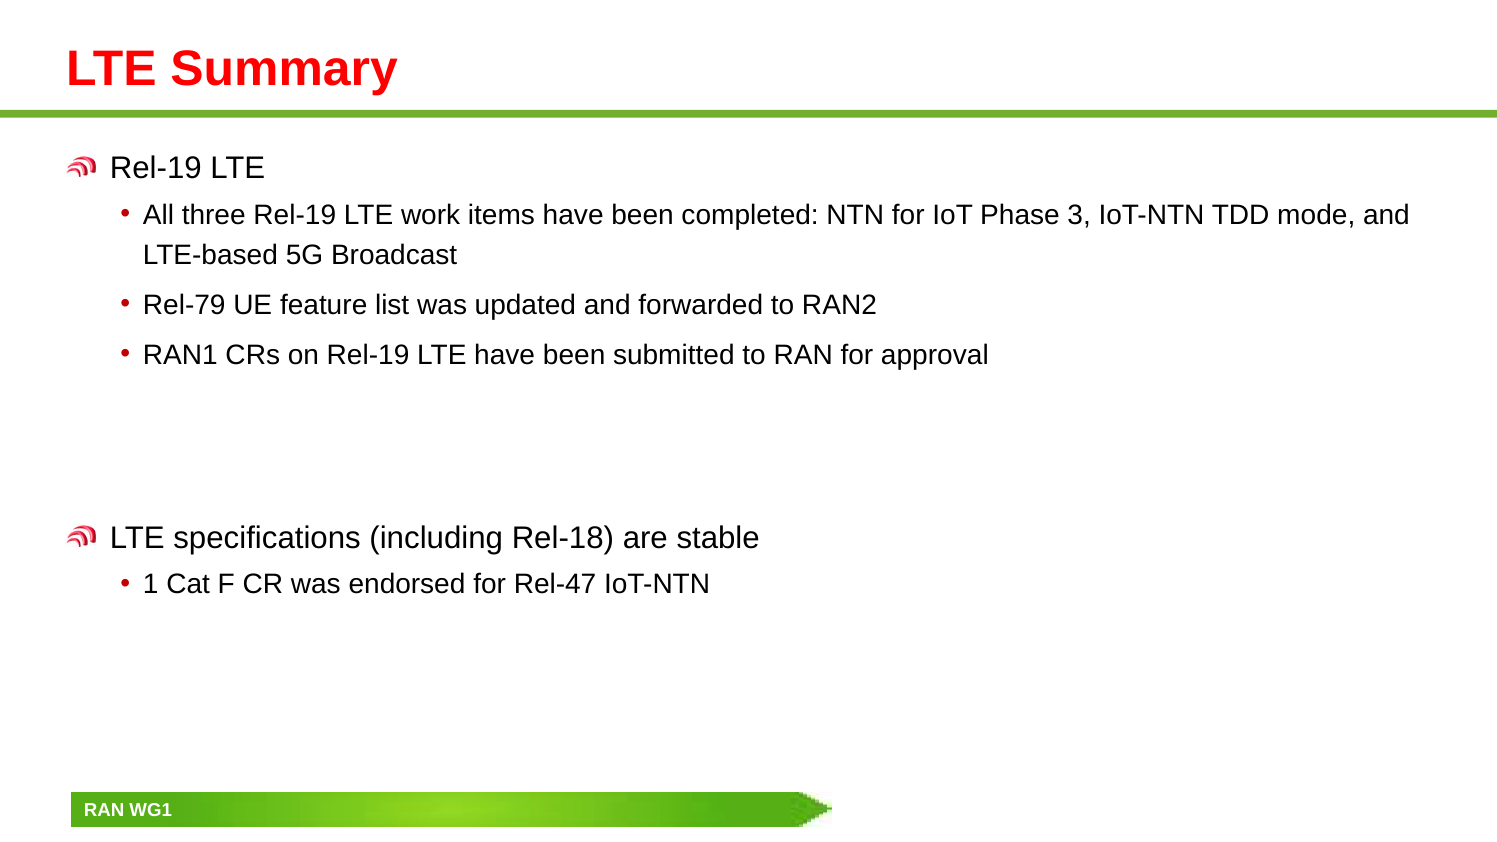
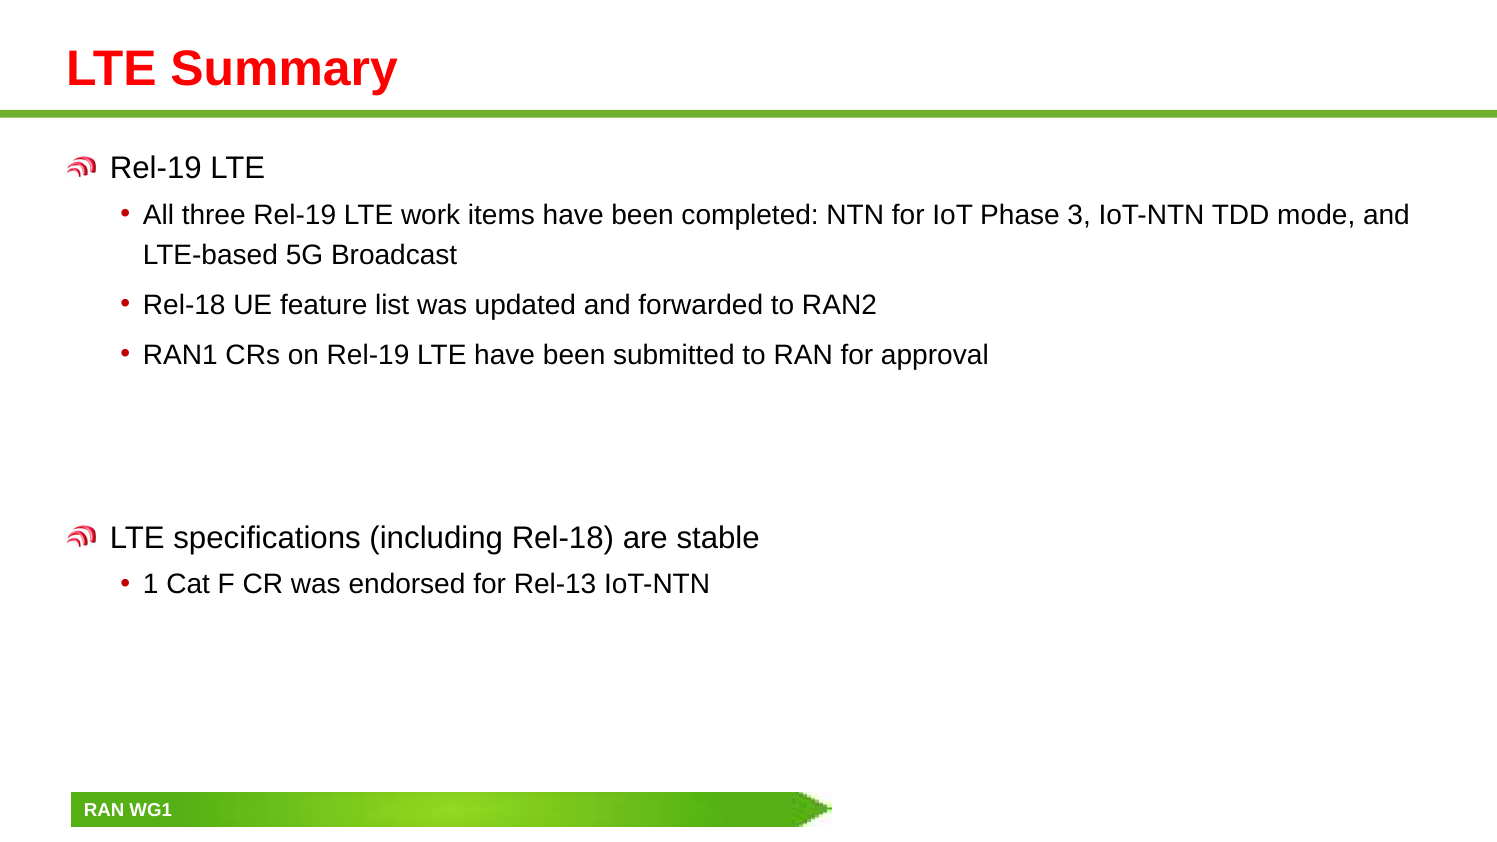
Rel-79: Rel-79 -> Rel-18 (184, 305)
Rel-47: Rel-47 -> Rel-13 (555, 585)
